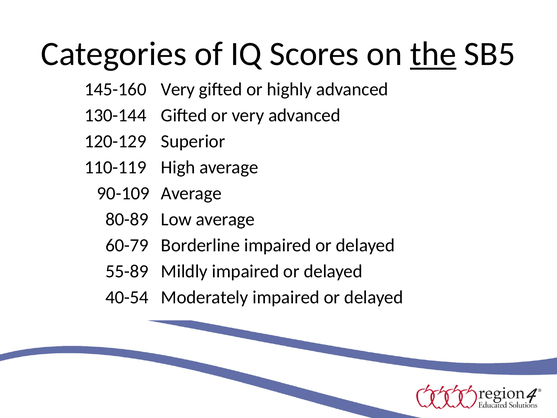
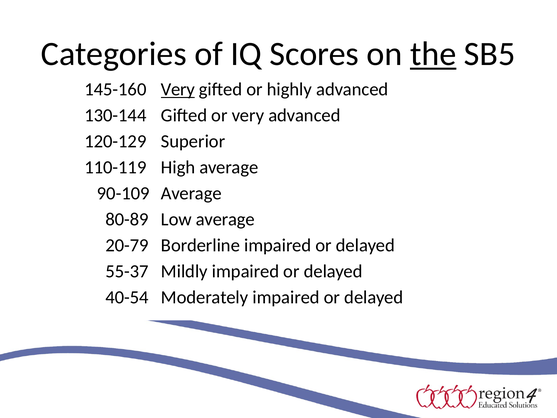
Very underline: none -> present (178, 89)
60-79: 60-79 -> 20-79 (127, 245)
55-89: 55-89 -> 55-37 (127, 271)
